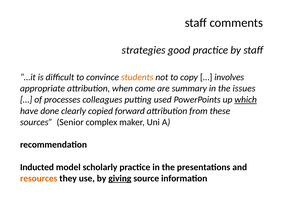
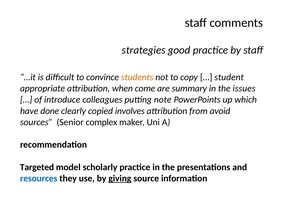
involves: involves -> student (229, 77)
processes: processes -> introduce (62, 100)
used: used -> note (163, 100)
which underline: present -> none (246, 100)
forward: forward -> involves (130, 111)
these: these -> avoid (220, 111)
Inducted: Inducted -> Targeted (37, 167)
resources colour: orange -> blue (39, 178)
